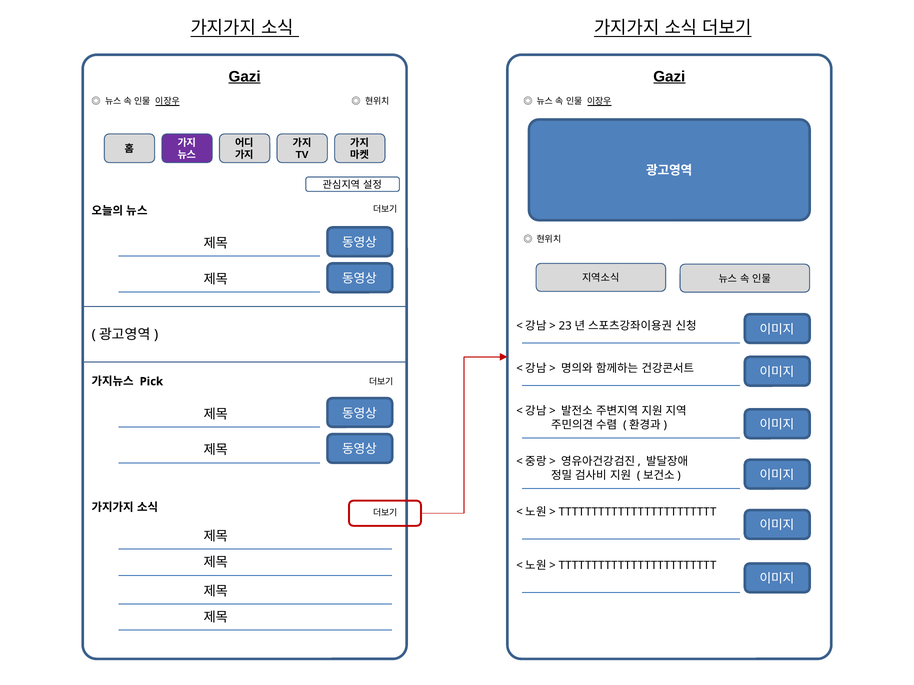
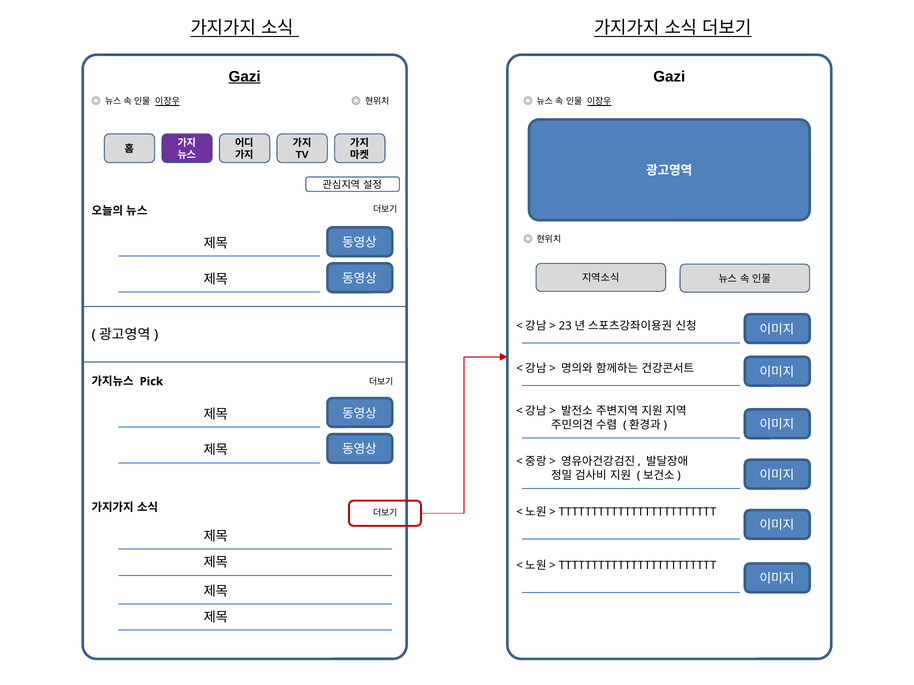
Gazi underline: present -> none (669, 77)
